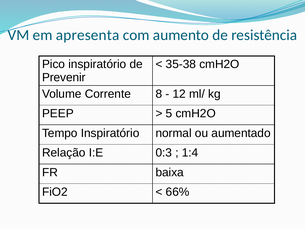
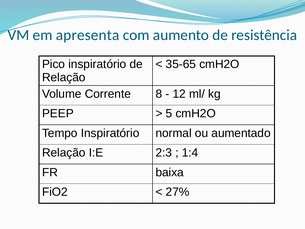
35-38: 35-38 -> 35-65 (181, 64)
Prevenir: Prevenir -> Relação (64, 77)
0:3: 0:3 -> 2:3 (164, 153)
66%: 66% -> 27% (178, 192)
